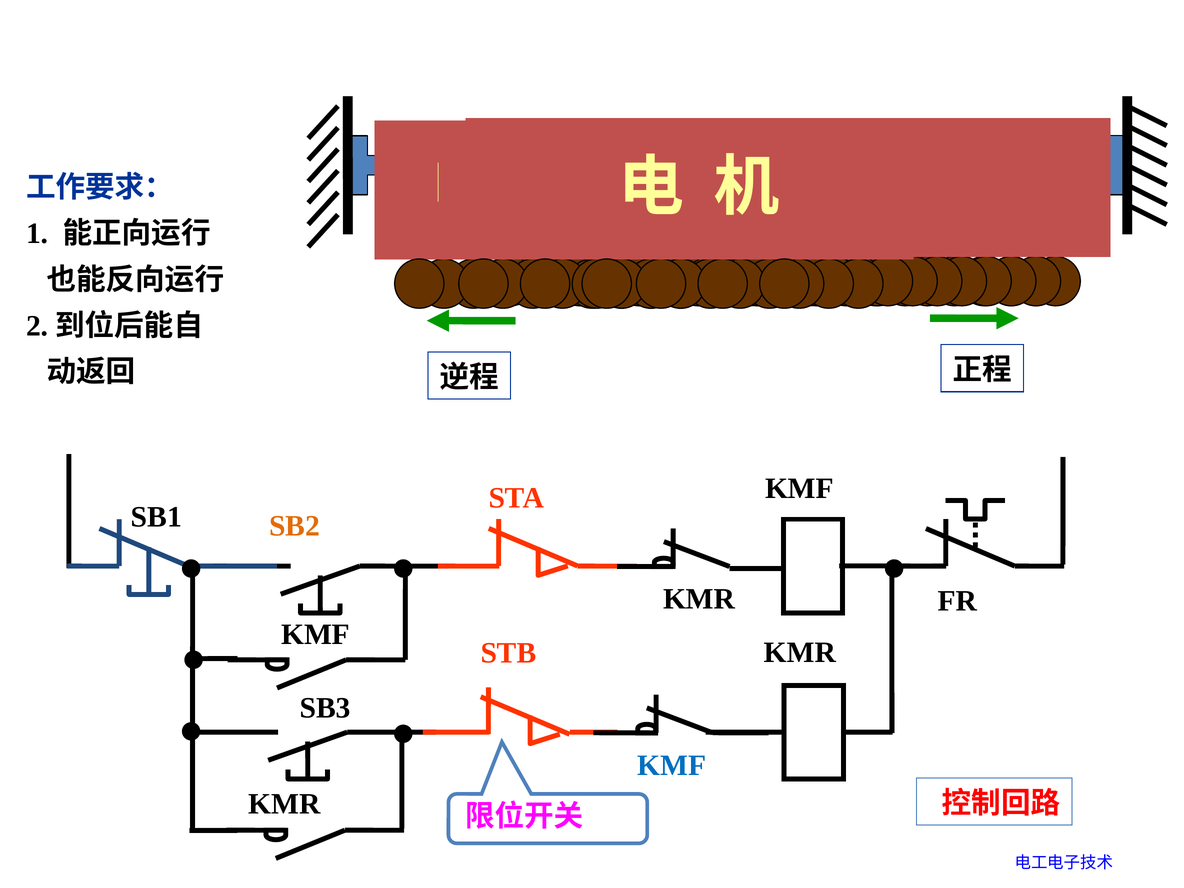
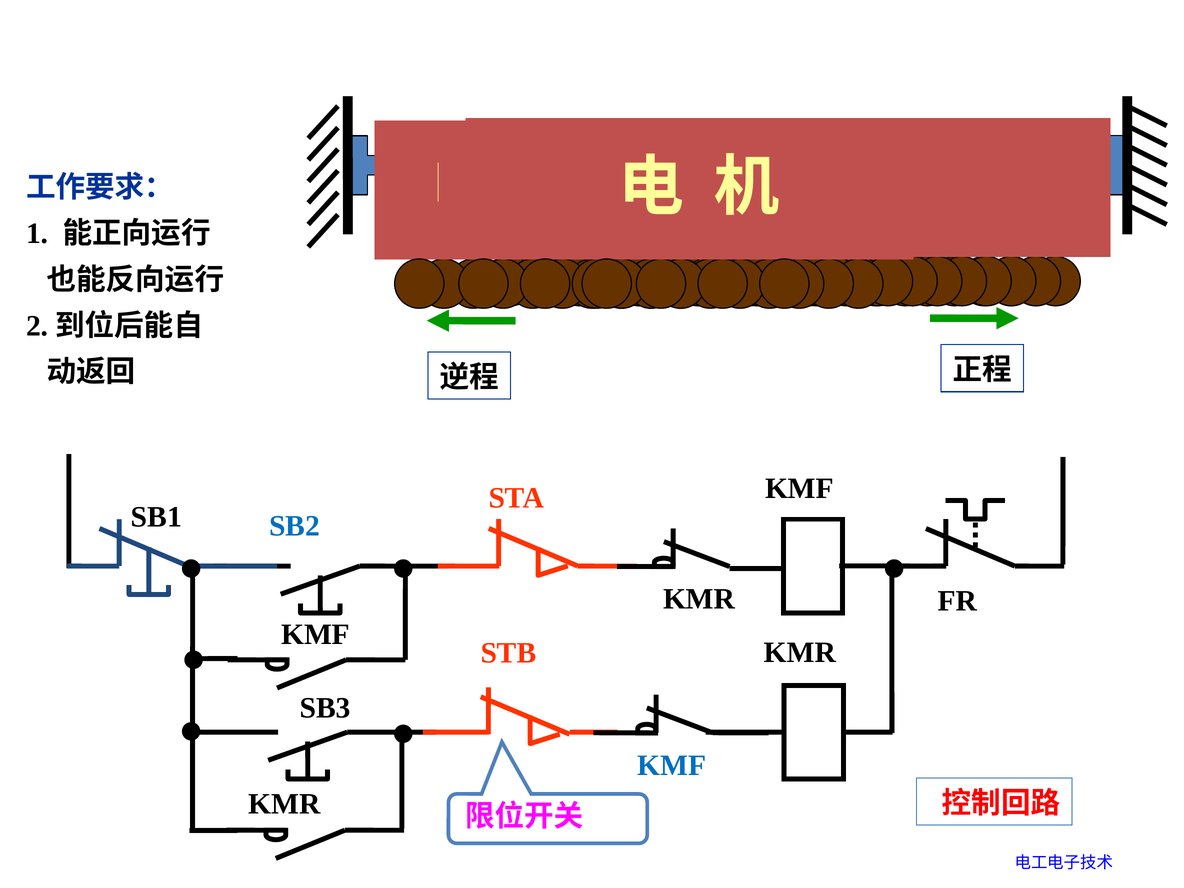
SB2 colour: orange -> blue (294, 526)
